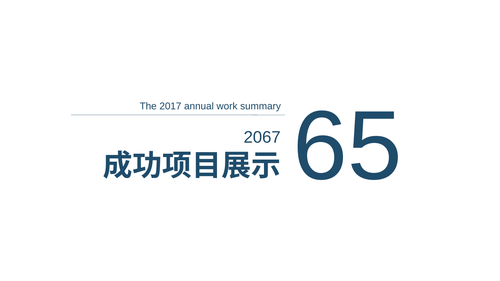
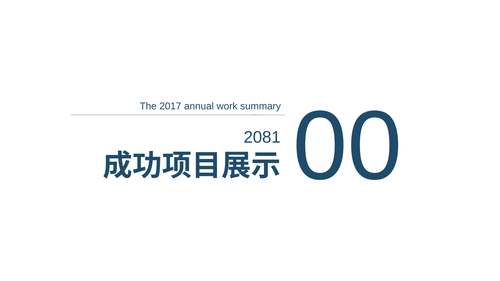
65: 65 -> 00 (347, 147)
2067: 2067 -> 2081 (262, 138)
